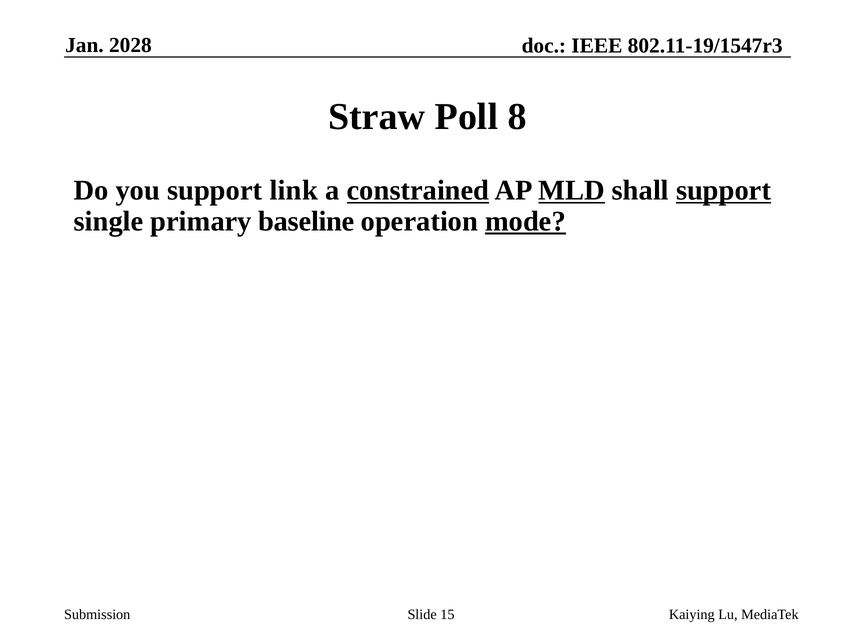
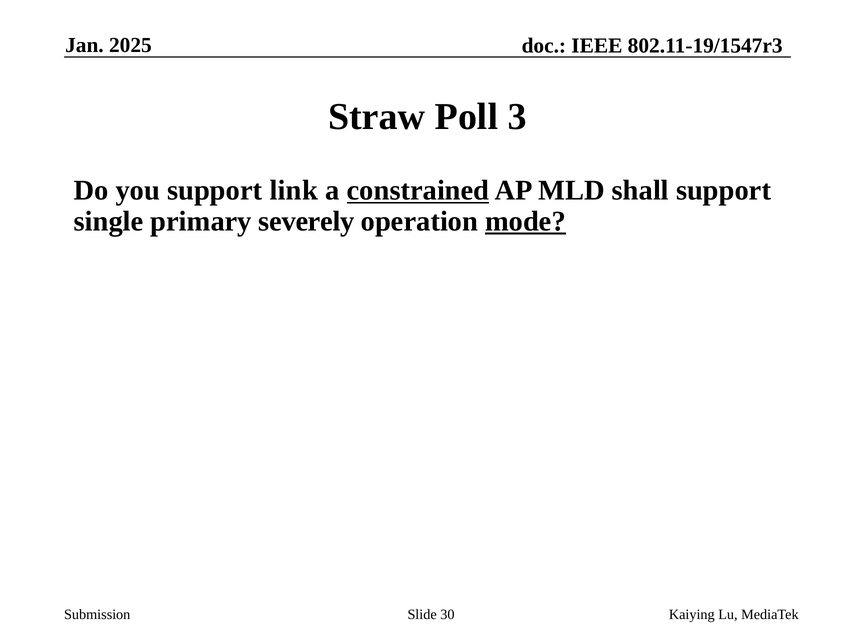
2028: 2028 -> 2025 (130, 45)
8: 8 -> 3 (517, 117)
MLD underline: present -> none (572, 191)
support underline: present -> none (724, 191)
baseline: baseline -> severely (306, 221)
15: 15 -> 30 (447, 615)
